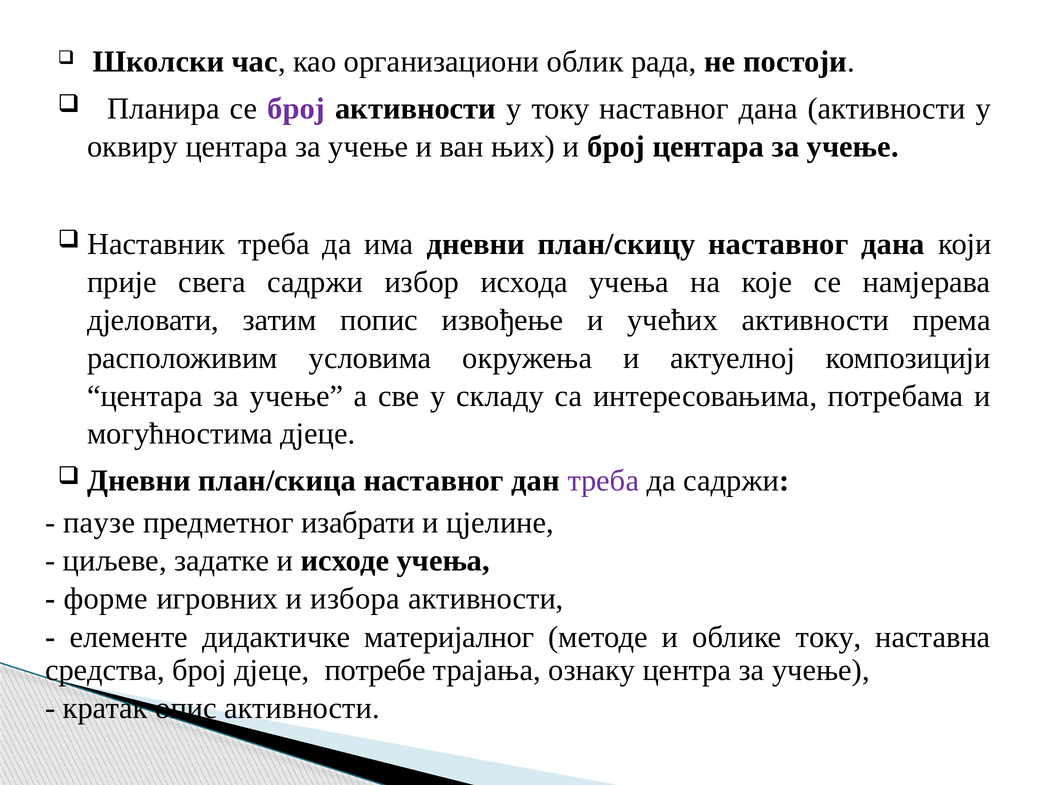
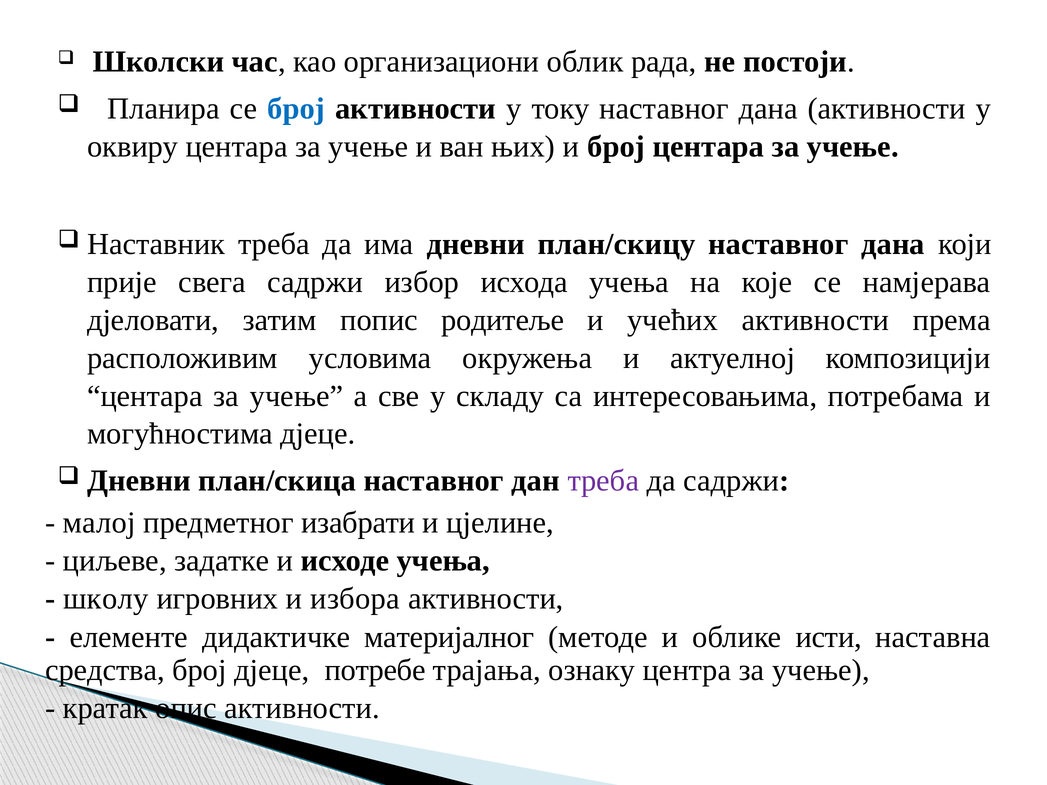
број colour: purple -> blue (296, 109)
извођење: извођење -> родитеље (503, 320)
паузе: паузе -> малој (99, 523)
форме: форме -> школу (106, 599)
облике току: току -> исти (829, 637)
